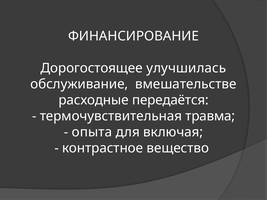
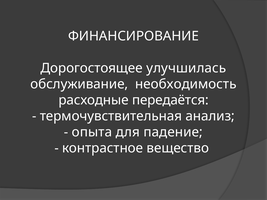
вмешательстве: вмешательстве -> необходимость (186, 84)
травма: травма -> анализ (210, 116)
включая: включая -> падение (173, 132)
